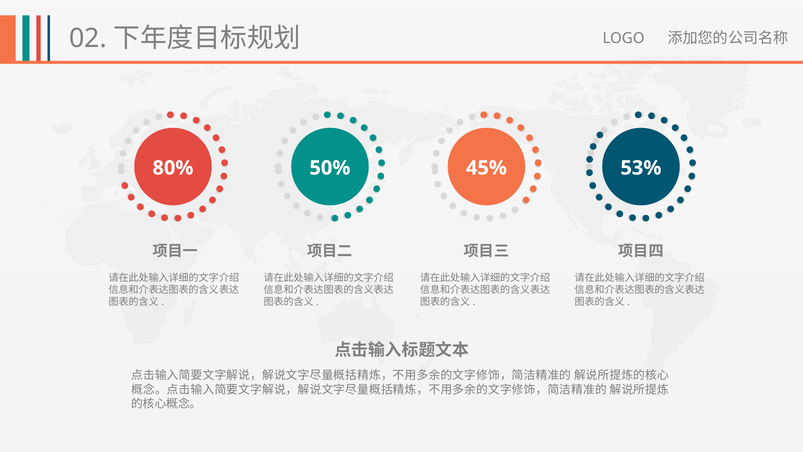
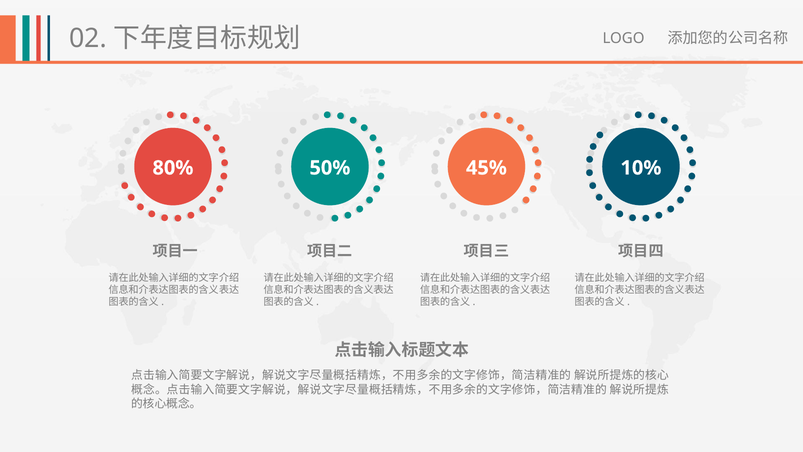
53%: 53% -> 10% (641, 168)
